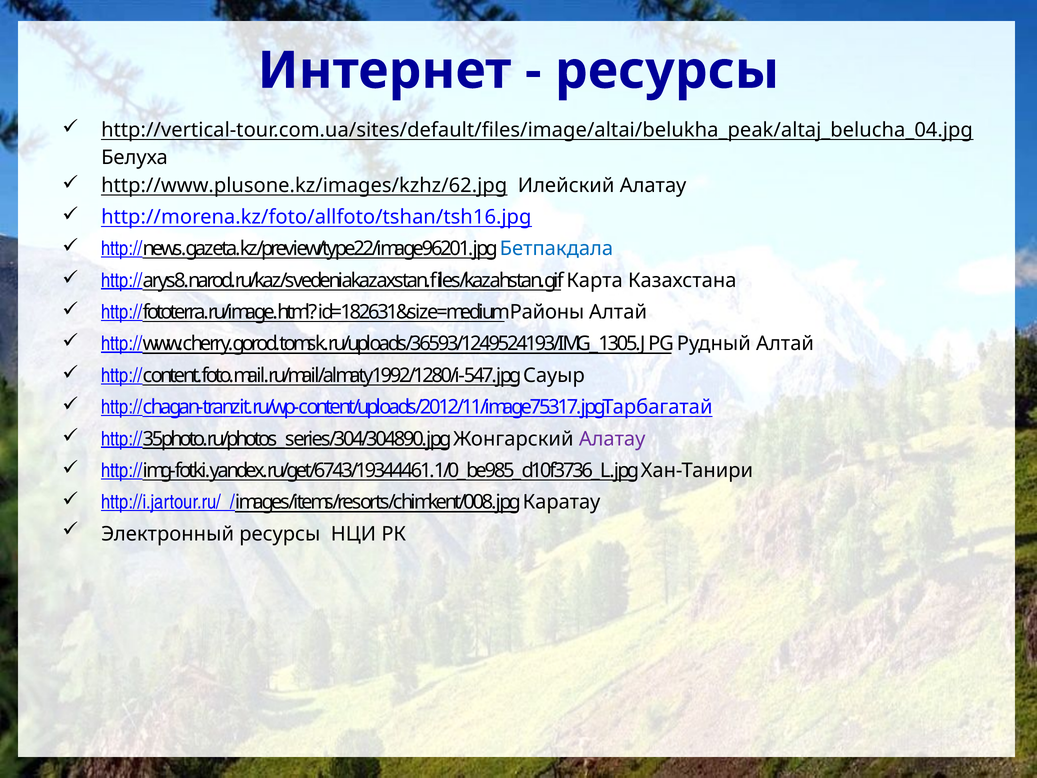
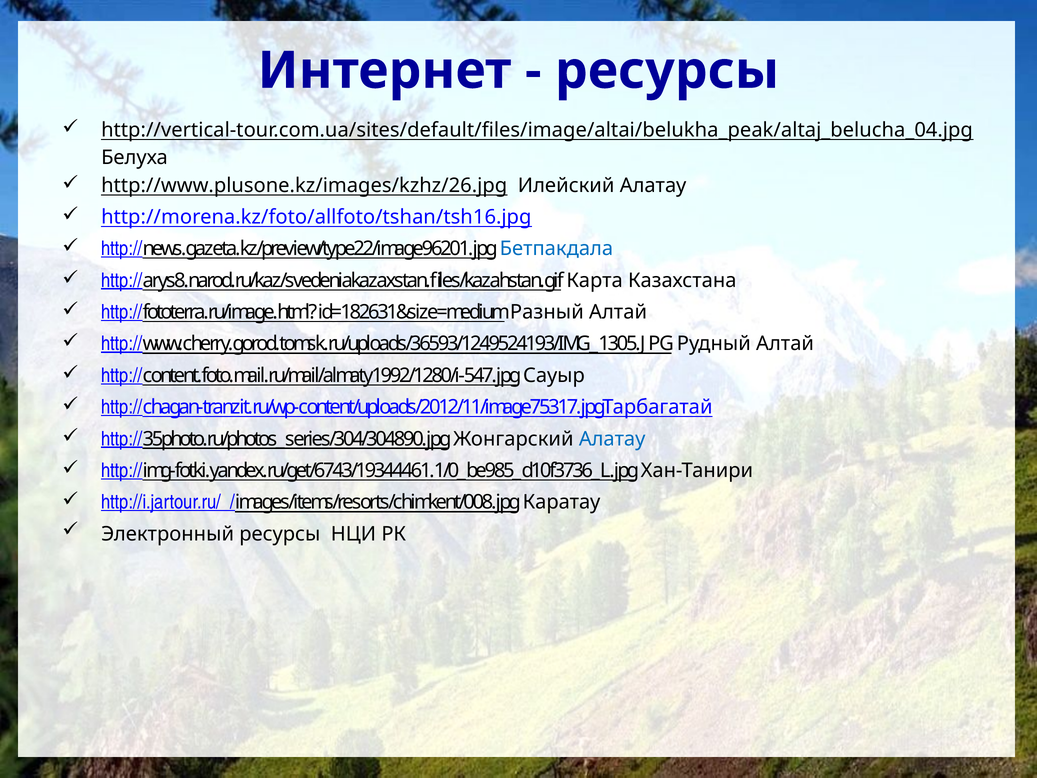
http://www.plusone.kz/images/kzhz/62.jpg: http://www.plusone.kz/images/kzhz/62.jpg -> http://www.plusone.kz/images/kzhz/26.jpg (304, 186)
Районы: Районы -> Разный (547, 312)
Алатау colour: purple -> blue (612, 439)
